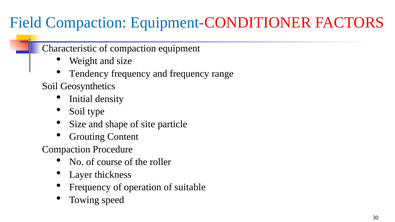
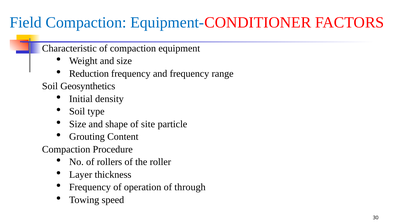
Tendency: Tendency -> Reduction (89, 74)
course: course -> rollers (109, 162)
suitable: suitable -> through (190, 187)
